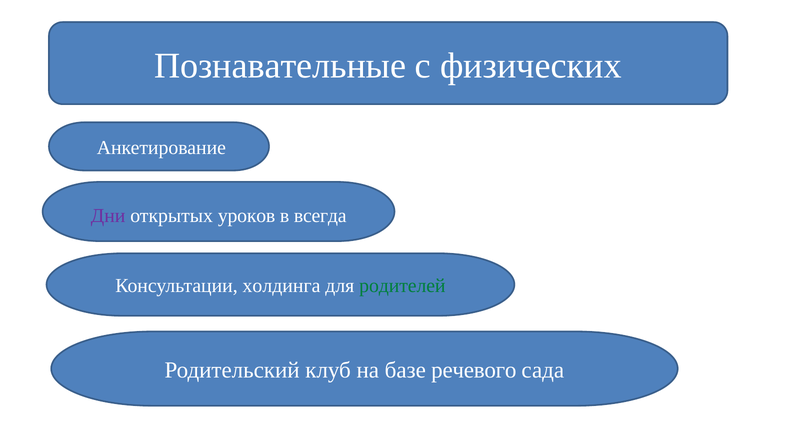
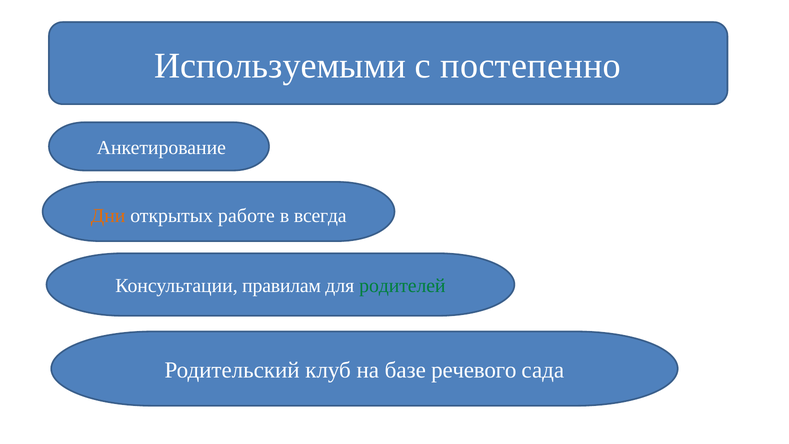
Познавательные: Познавательные -> Используемыми (280, 66)
физических: физических -> постепенно (531, 66)
Дни colour: purple -> orange (108, 216)
уроков: уроков -> работе (246, 216)
холдинга: холдинга -> правилам (282, 286)
